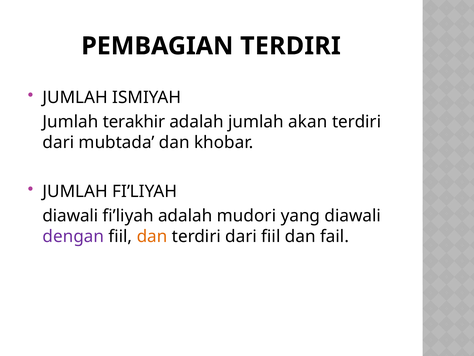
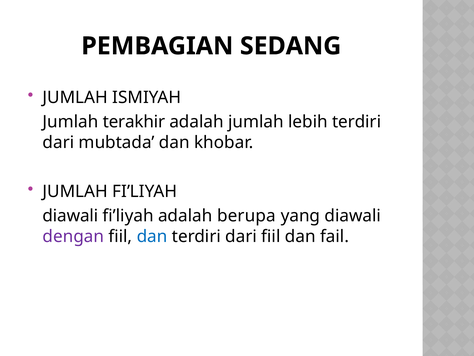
PEMBAGIAN TERDIRI: TERDIRI -> SEDANG (291, 46)
akan: akan -> lebih (308, 122)
mudori: mudori -> berupa (246, 216)
dan colour: orange -> blue (152, 236)
